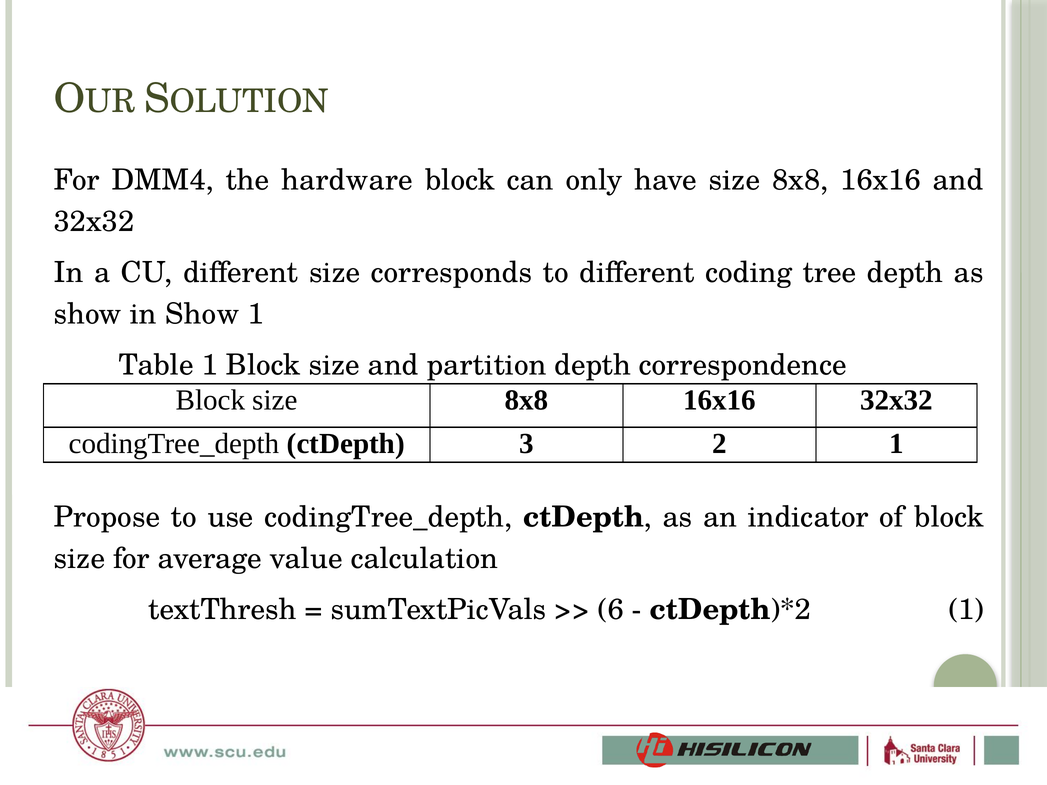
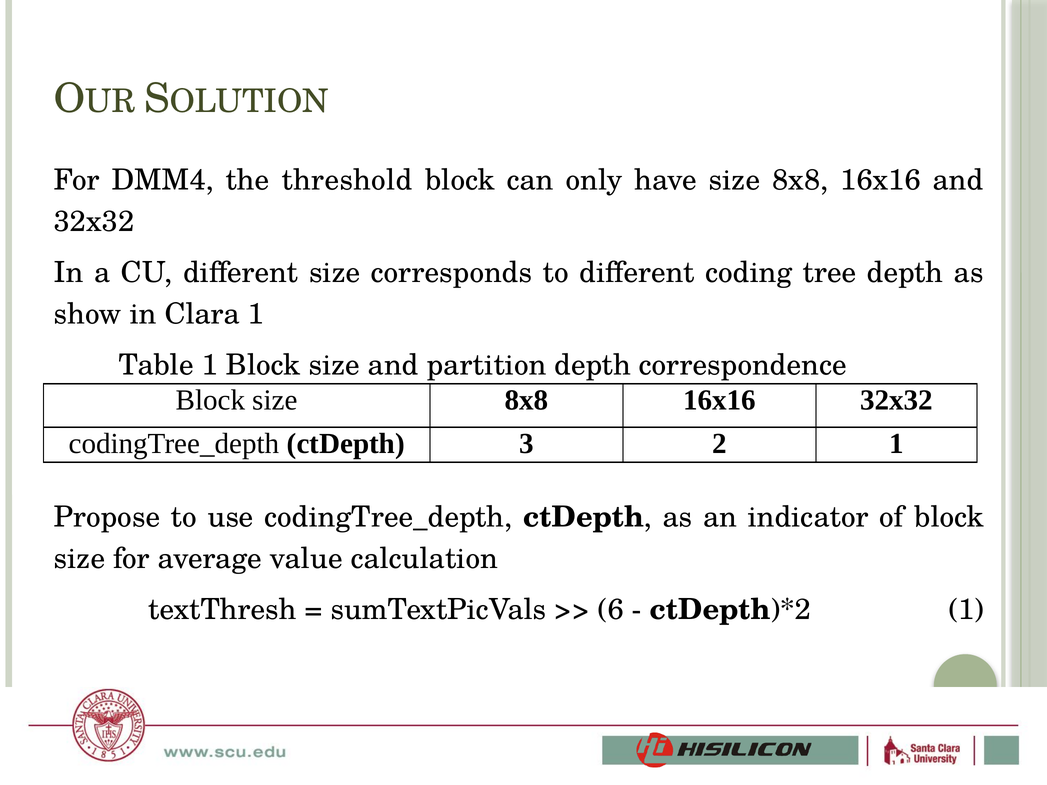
hardware: hardware -> threshold (347, 180)
in Show: Show -> Clara (202, 314)
